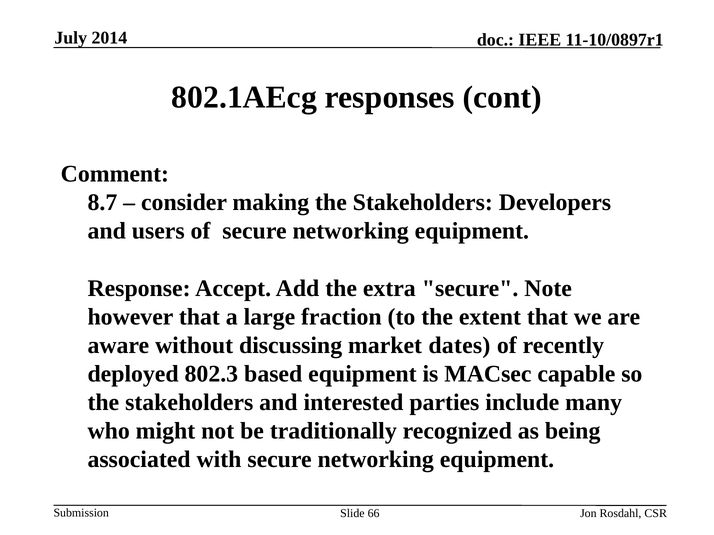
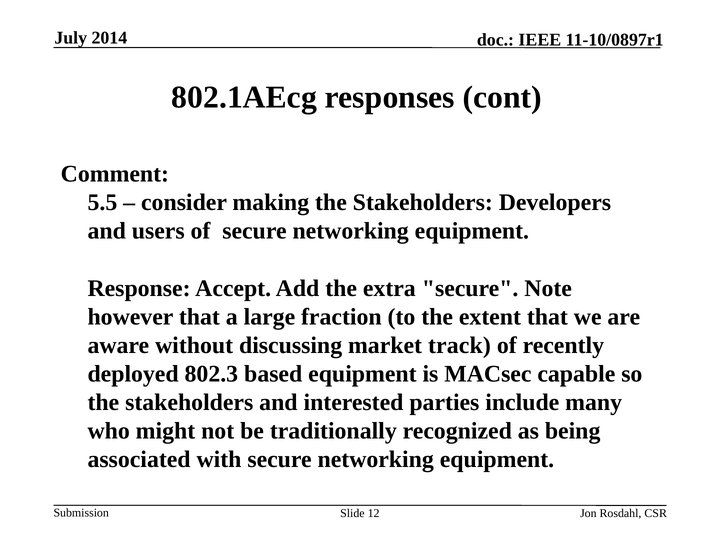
8.7: 8.7 -> 5.5 (102, 203)
dates: dates -> track (459, 346)
66: 66 -> 12 (374, 514)
